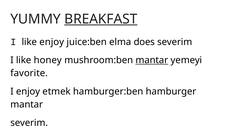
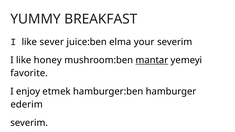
BREAKFAST underline: present -> none (101, 19)
like enjoy: enjoy -> sever (52, 42)
does: does -> your (144, 42)
mantar: mantar -> ederim (27, 105)
